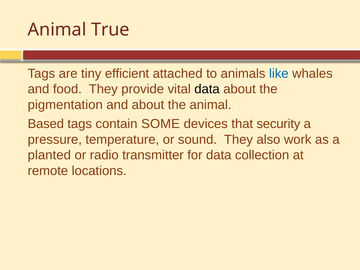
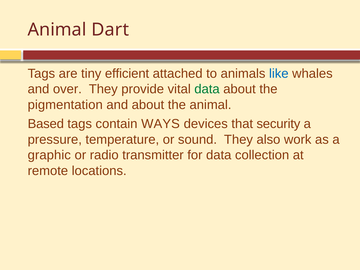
True: True -> Dart (110, 30)
food: food -> over (67, 89)
data colour: black -> green (207, 89)
SOME: SOME -> WAYS (161, 124)
planted: planted -> graphic (49, 155)
